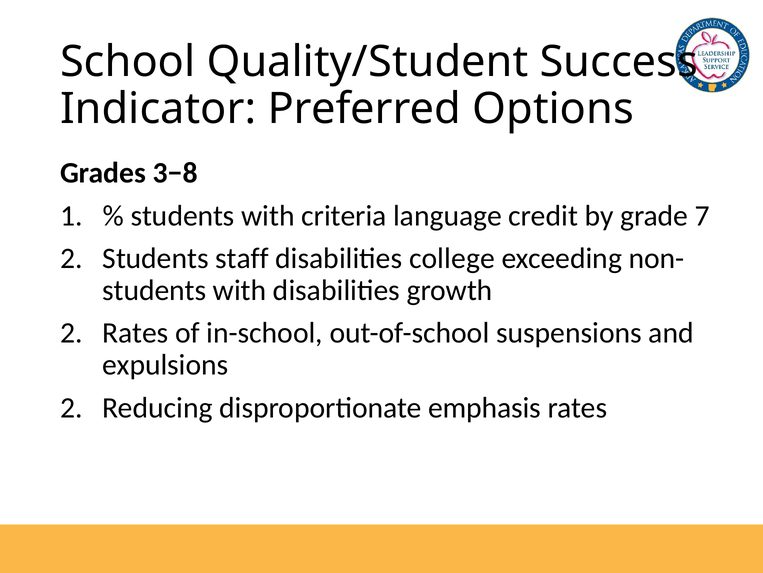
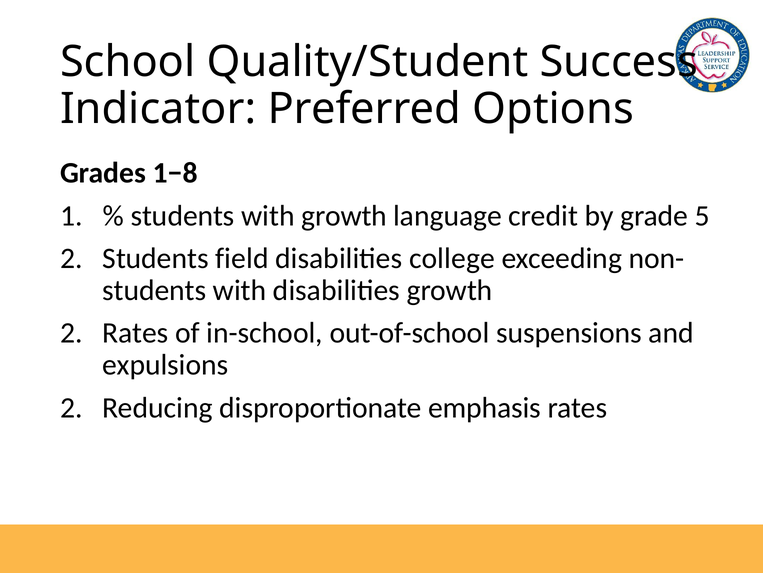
3−8: 3−8 -> 1−8 (175, 173)
with criteria: criteria -> growth (344, 215)
7: 7 -> 5 (702, 215)
staff: staff -> field (242, 258)
